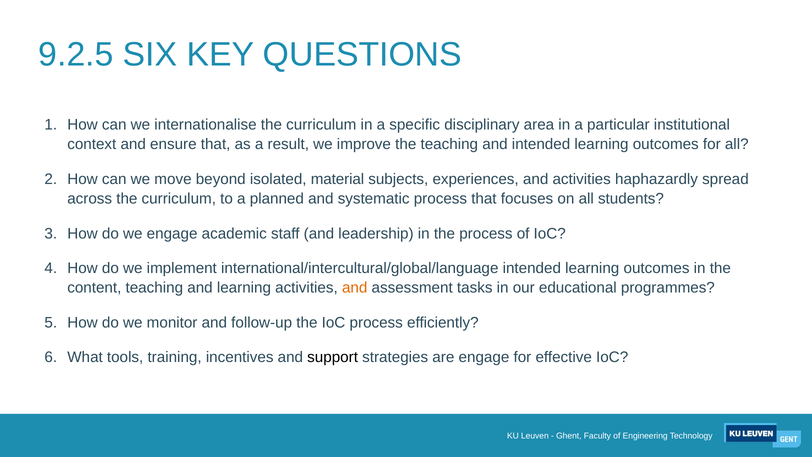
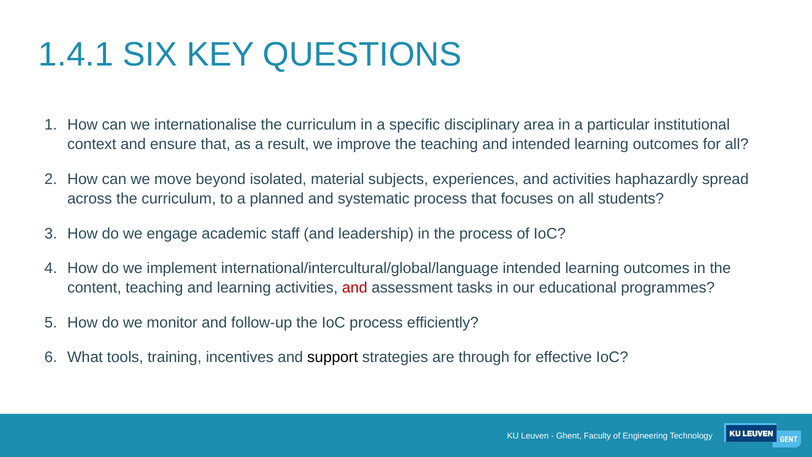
9.2.5: 9.2.5 -> 1.4.1 (76, 55)
and colour: orange -> red (355, 288)
are engage: engage -> through (484, 357)
